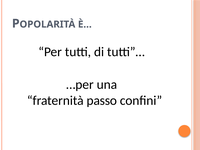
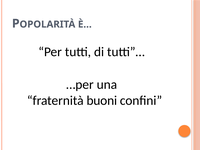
passo: passo -> buoni (102, 101)
